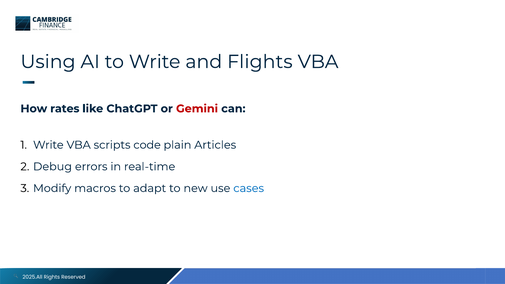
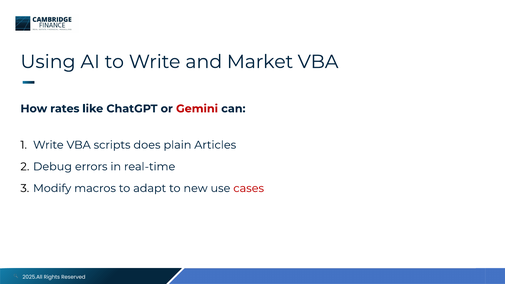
Flights: Flights -> Market (260, 62)
code: code -> does (147, 145)
cases colour: blue -> red (249, 188)
